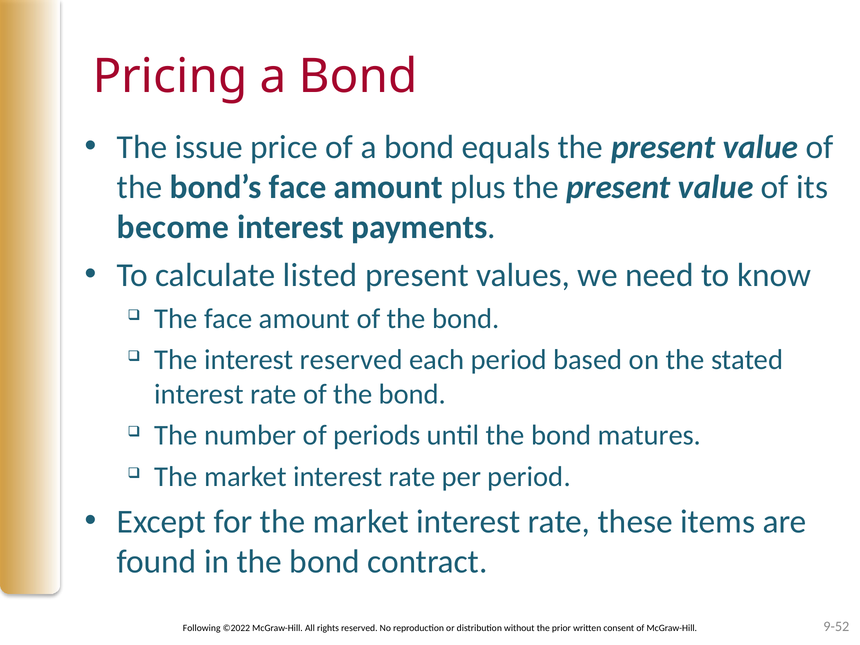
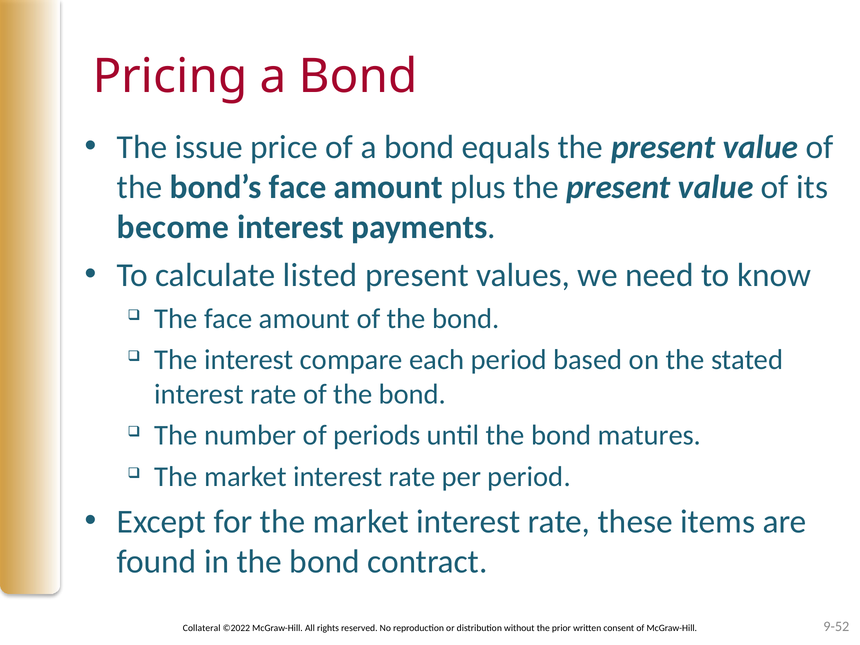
interest reserved: reserved -> compare (351, 360)
Following: Following -> Collateral (202, 628)
